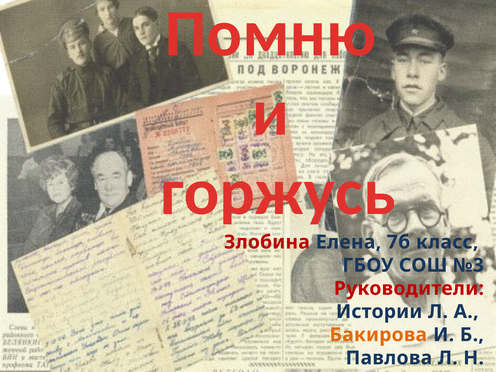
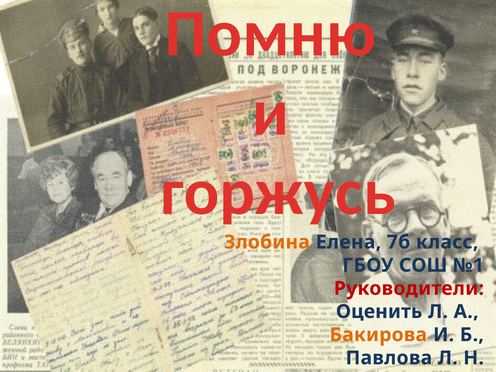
Злобина colour: red -> orange (267, 242)
№3: №3 -> №1 (468, 265)
Истории: Истории -> Оценить (379, 312)
